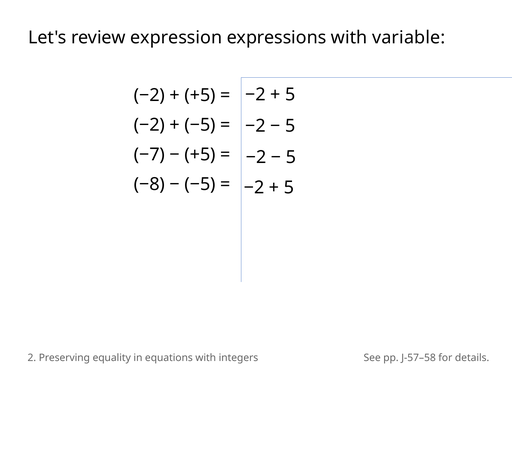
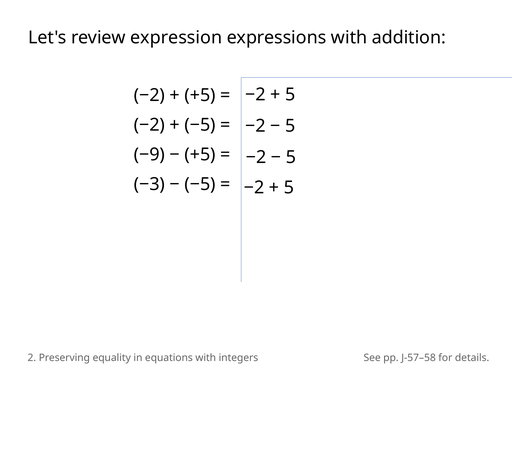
variable: variable -> addition (409, 38)
−7: −7 -> −9 (149, 155)
−8: −8 -> −3 (149, 184)
